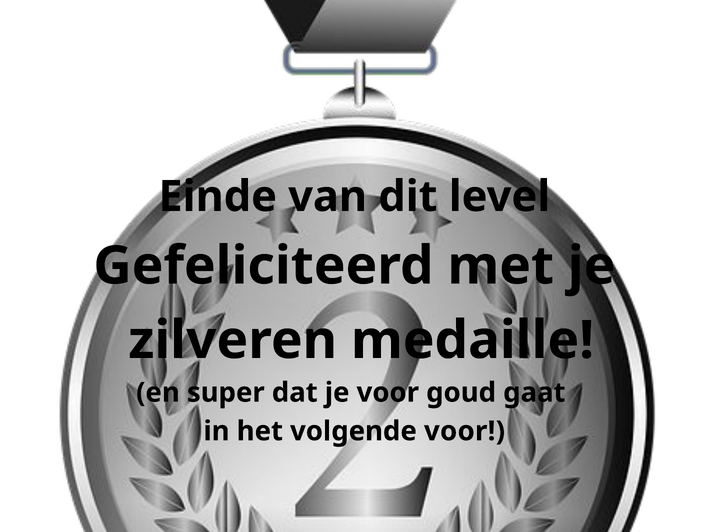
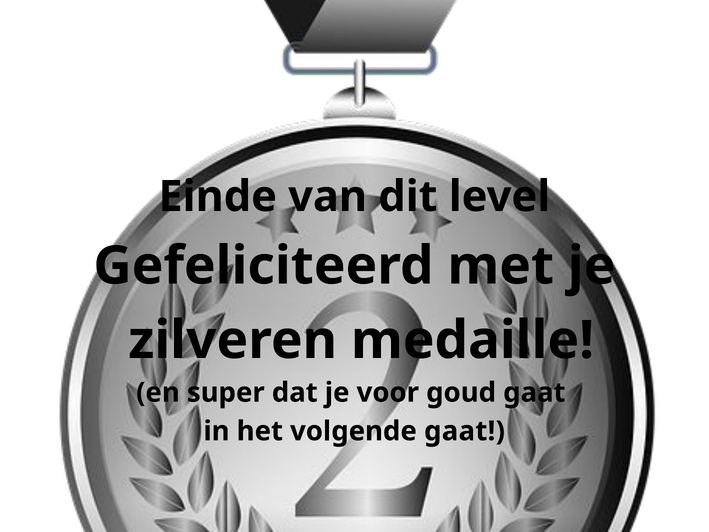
volgende voor: voor -> gaat (465, 431)
